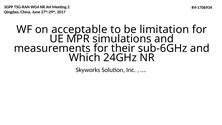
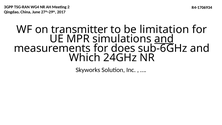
acceptable: acceptable -> transmitter (79, 29)
and underline: none -> present (164, 39)
their: their -> does (123, 48)
